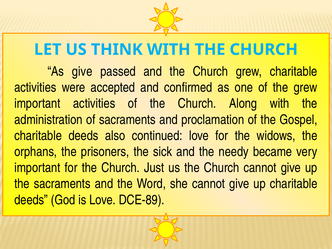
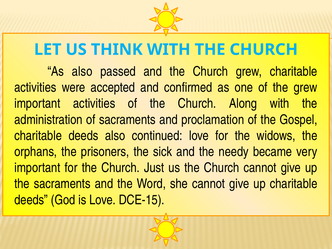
As give: give -> also (82, 71)
DCE-89: DCE-89 -> DCE-15 (142, 200)
